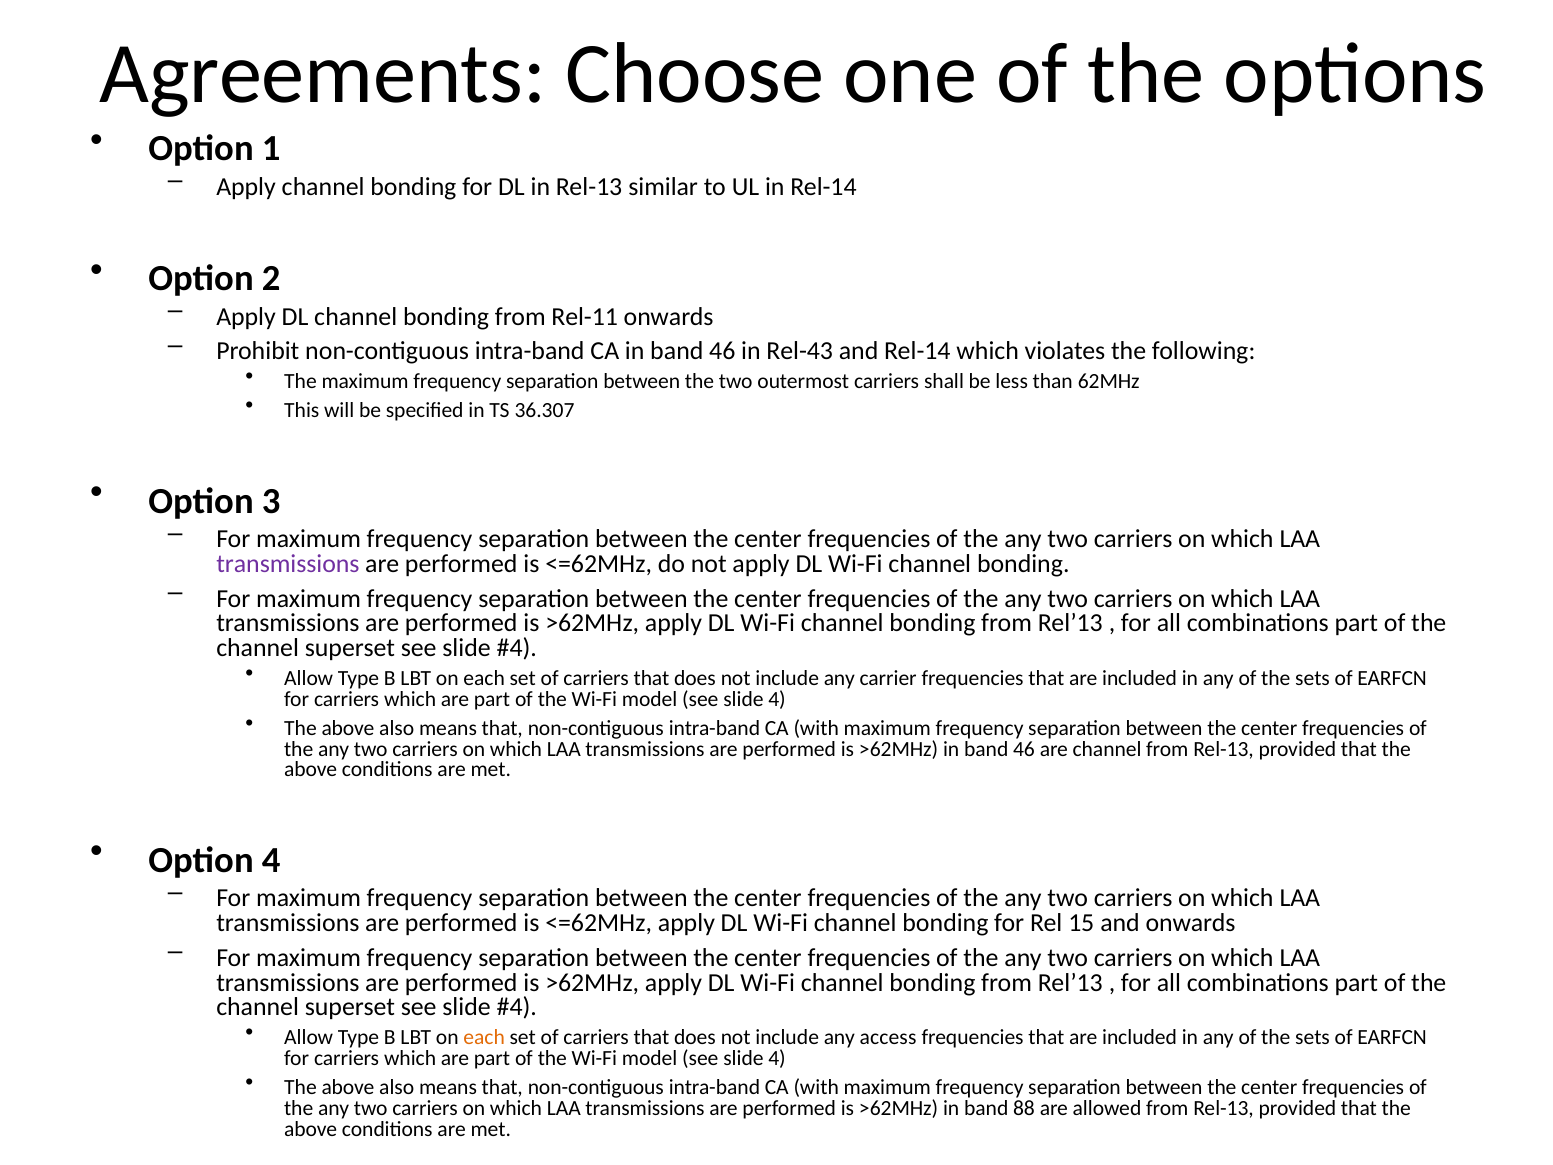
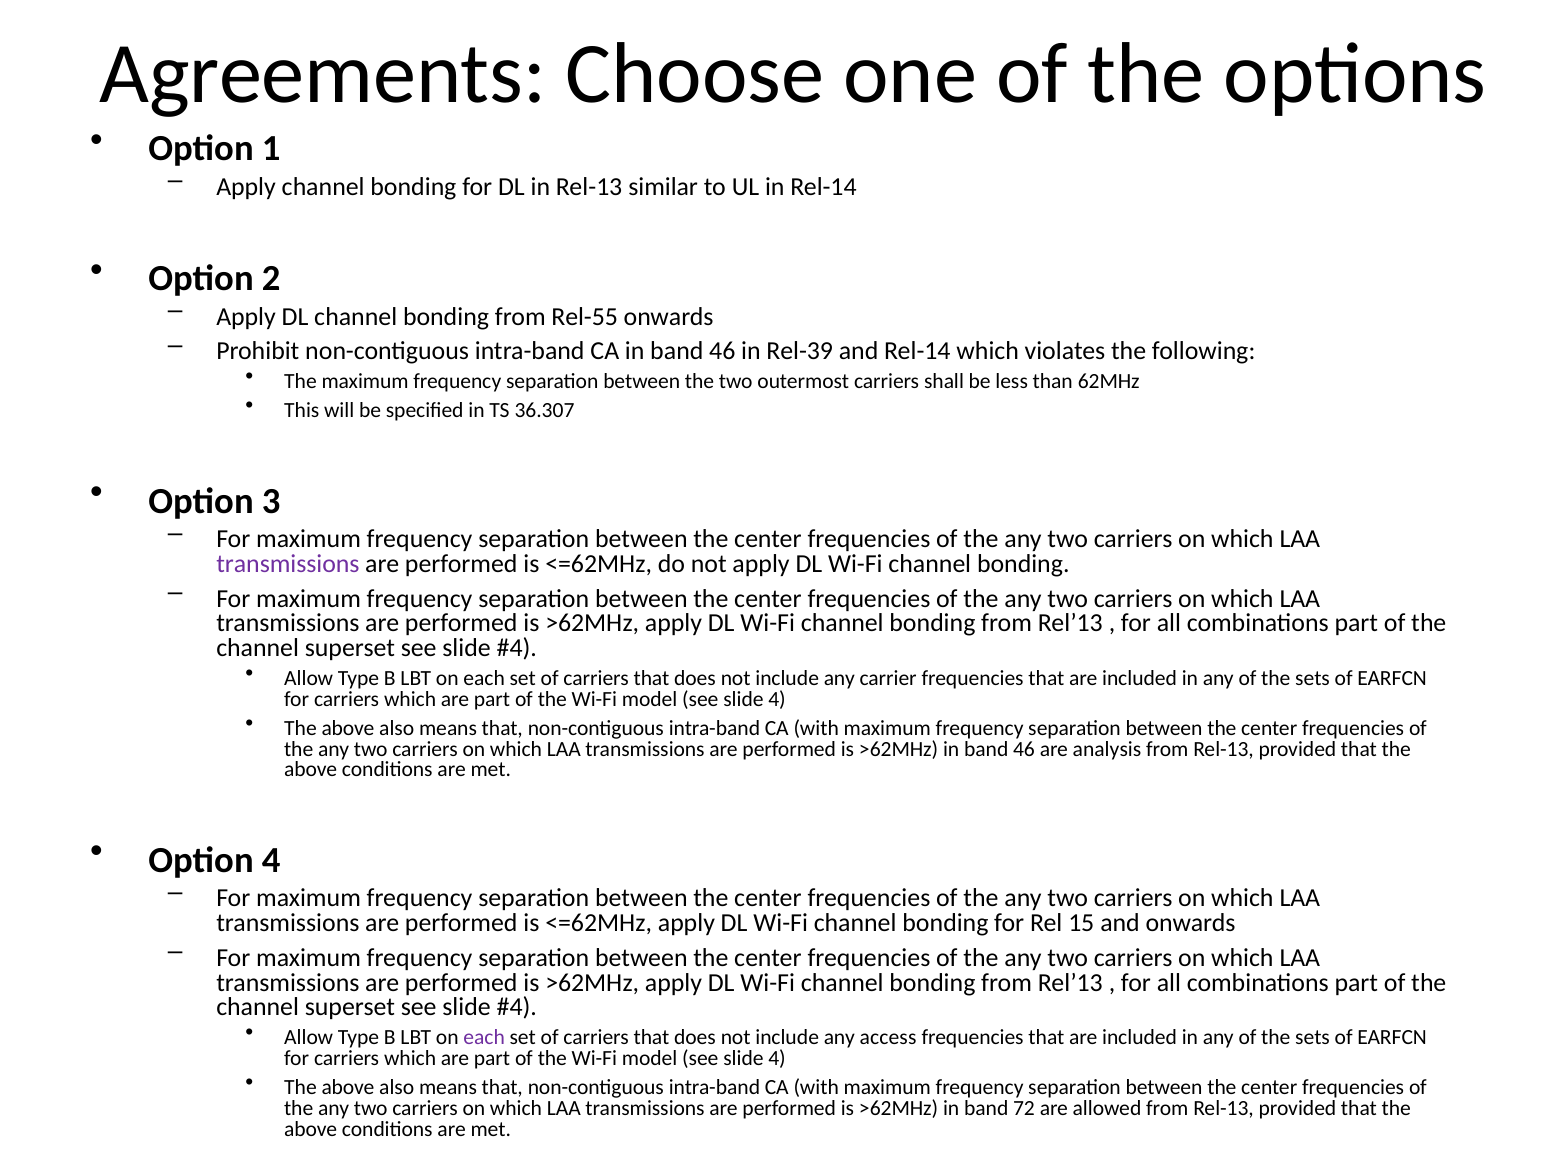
Rel-11: Rel-11 -> Rel-55 (585, 317)
Rel-43: Rel-43 -> Rel-39 (800, 351)
are channel: channel -> analysis (1107, 749)
each colour: orange -> purple (484, 1038)
88: 88 -> 72 (1024, 1108)
